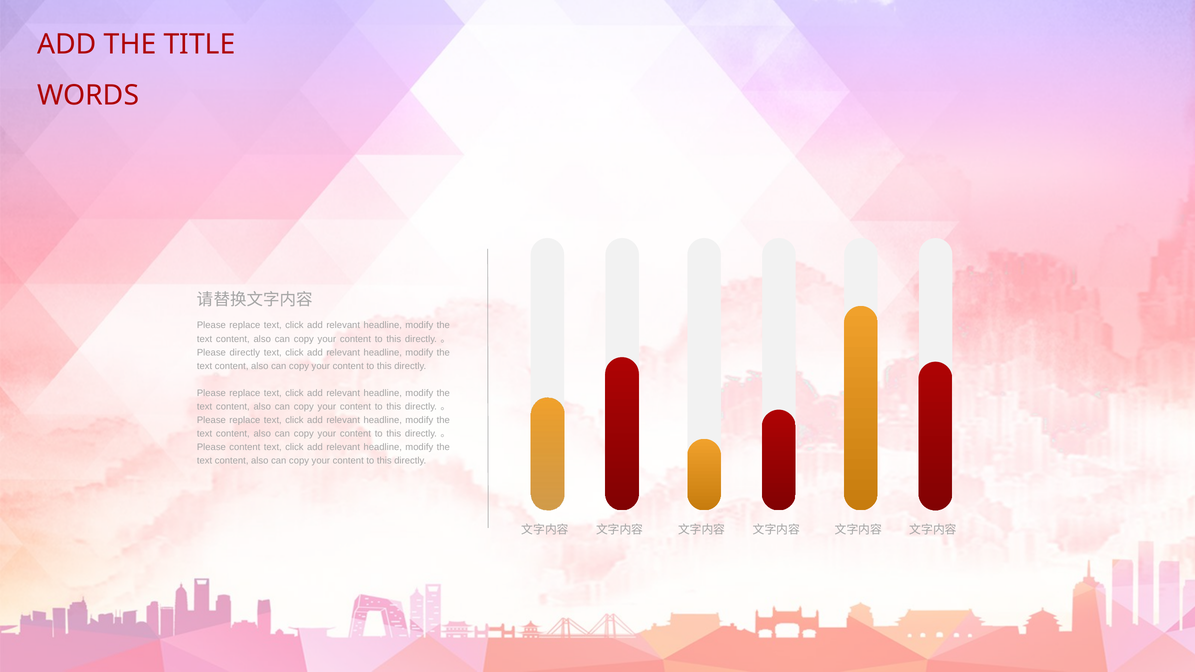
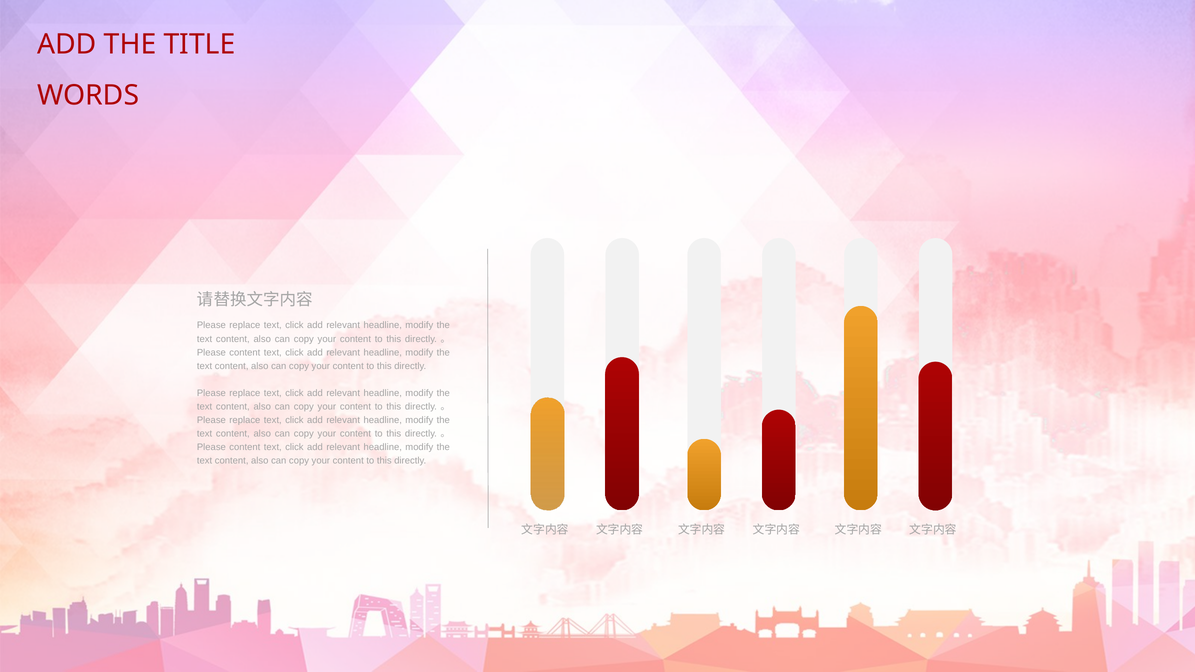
directly: directly -> content (245, 353)
